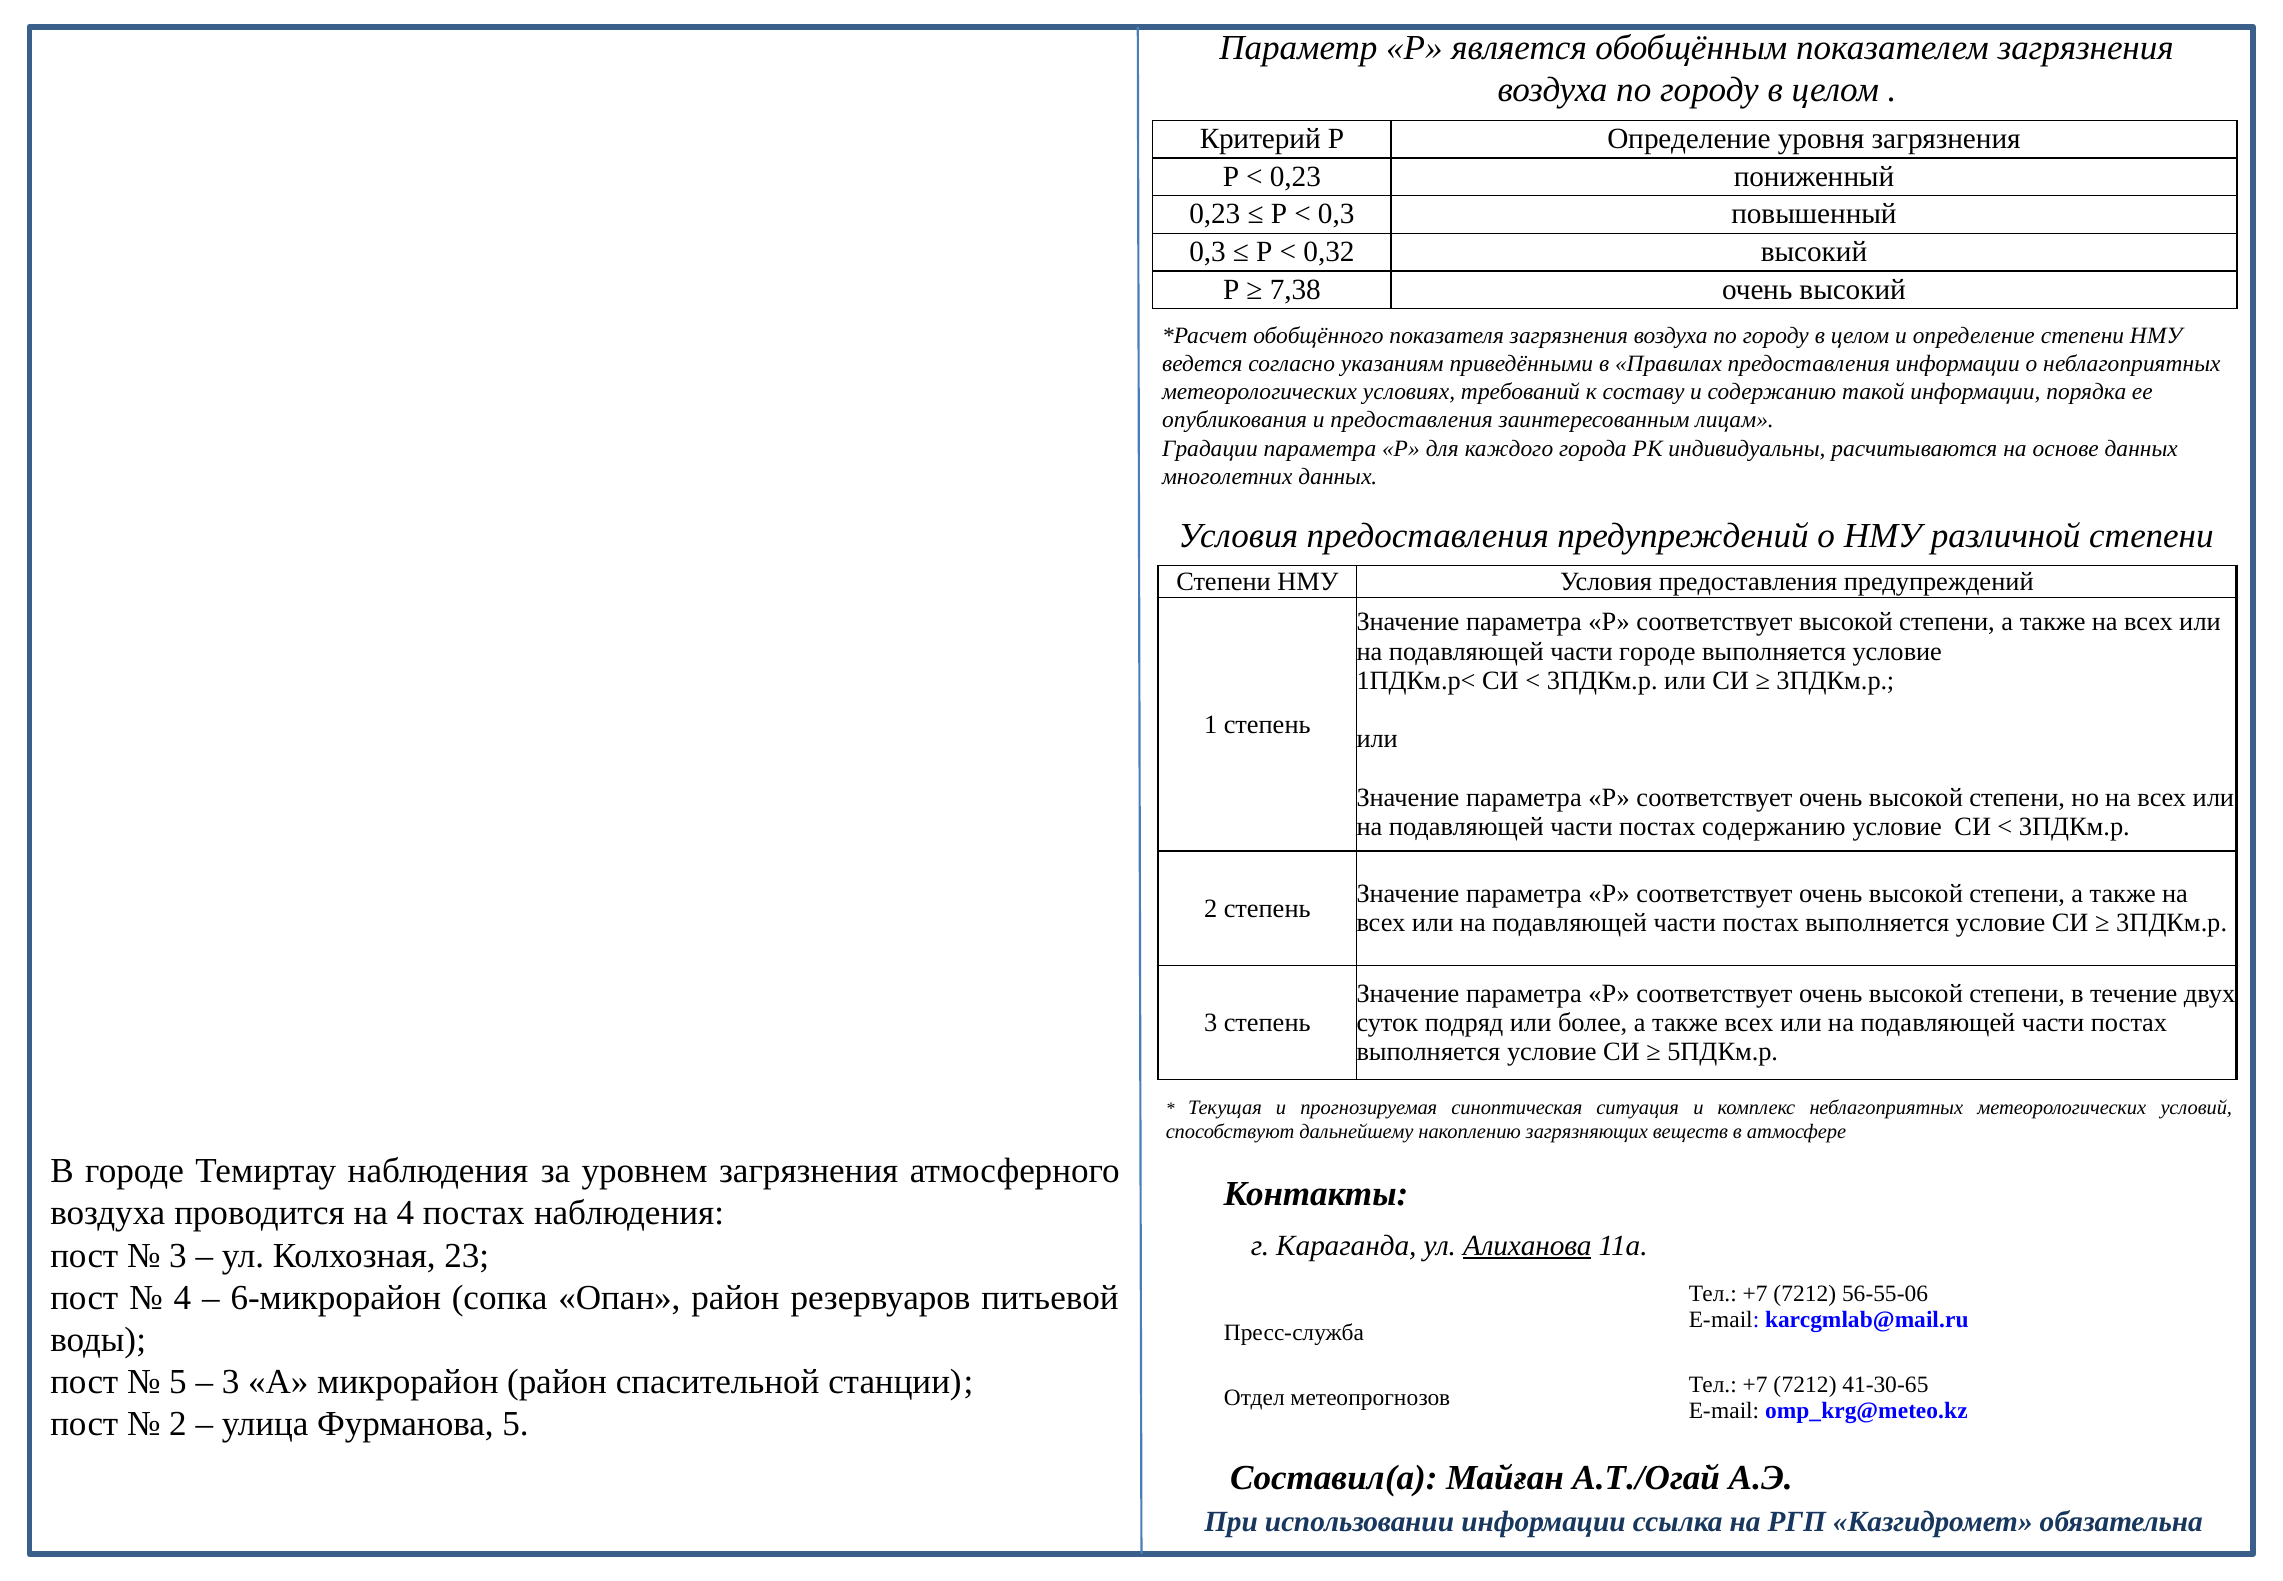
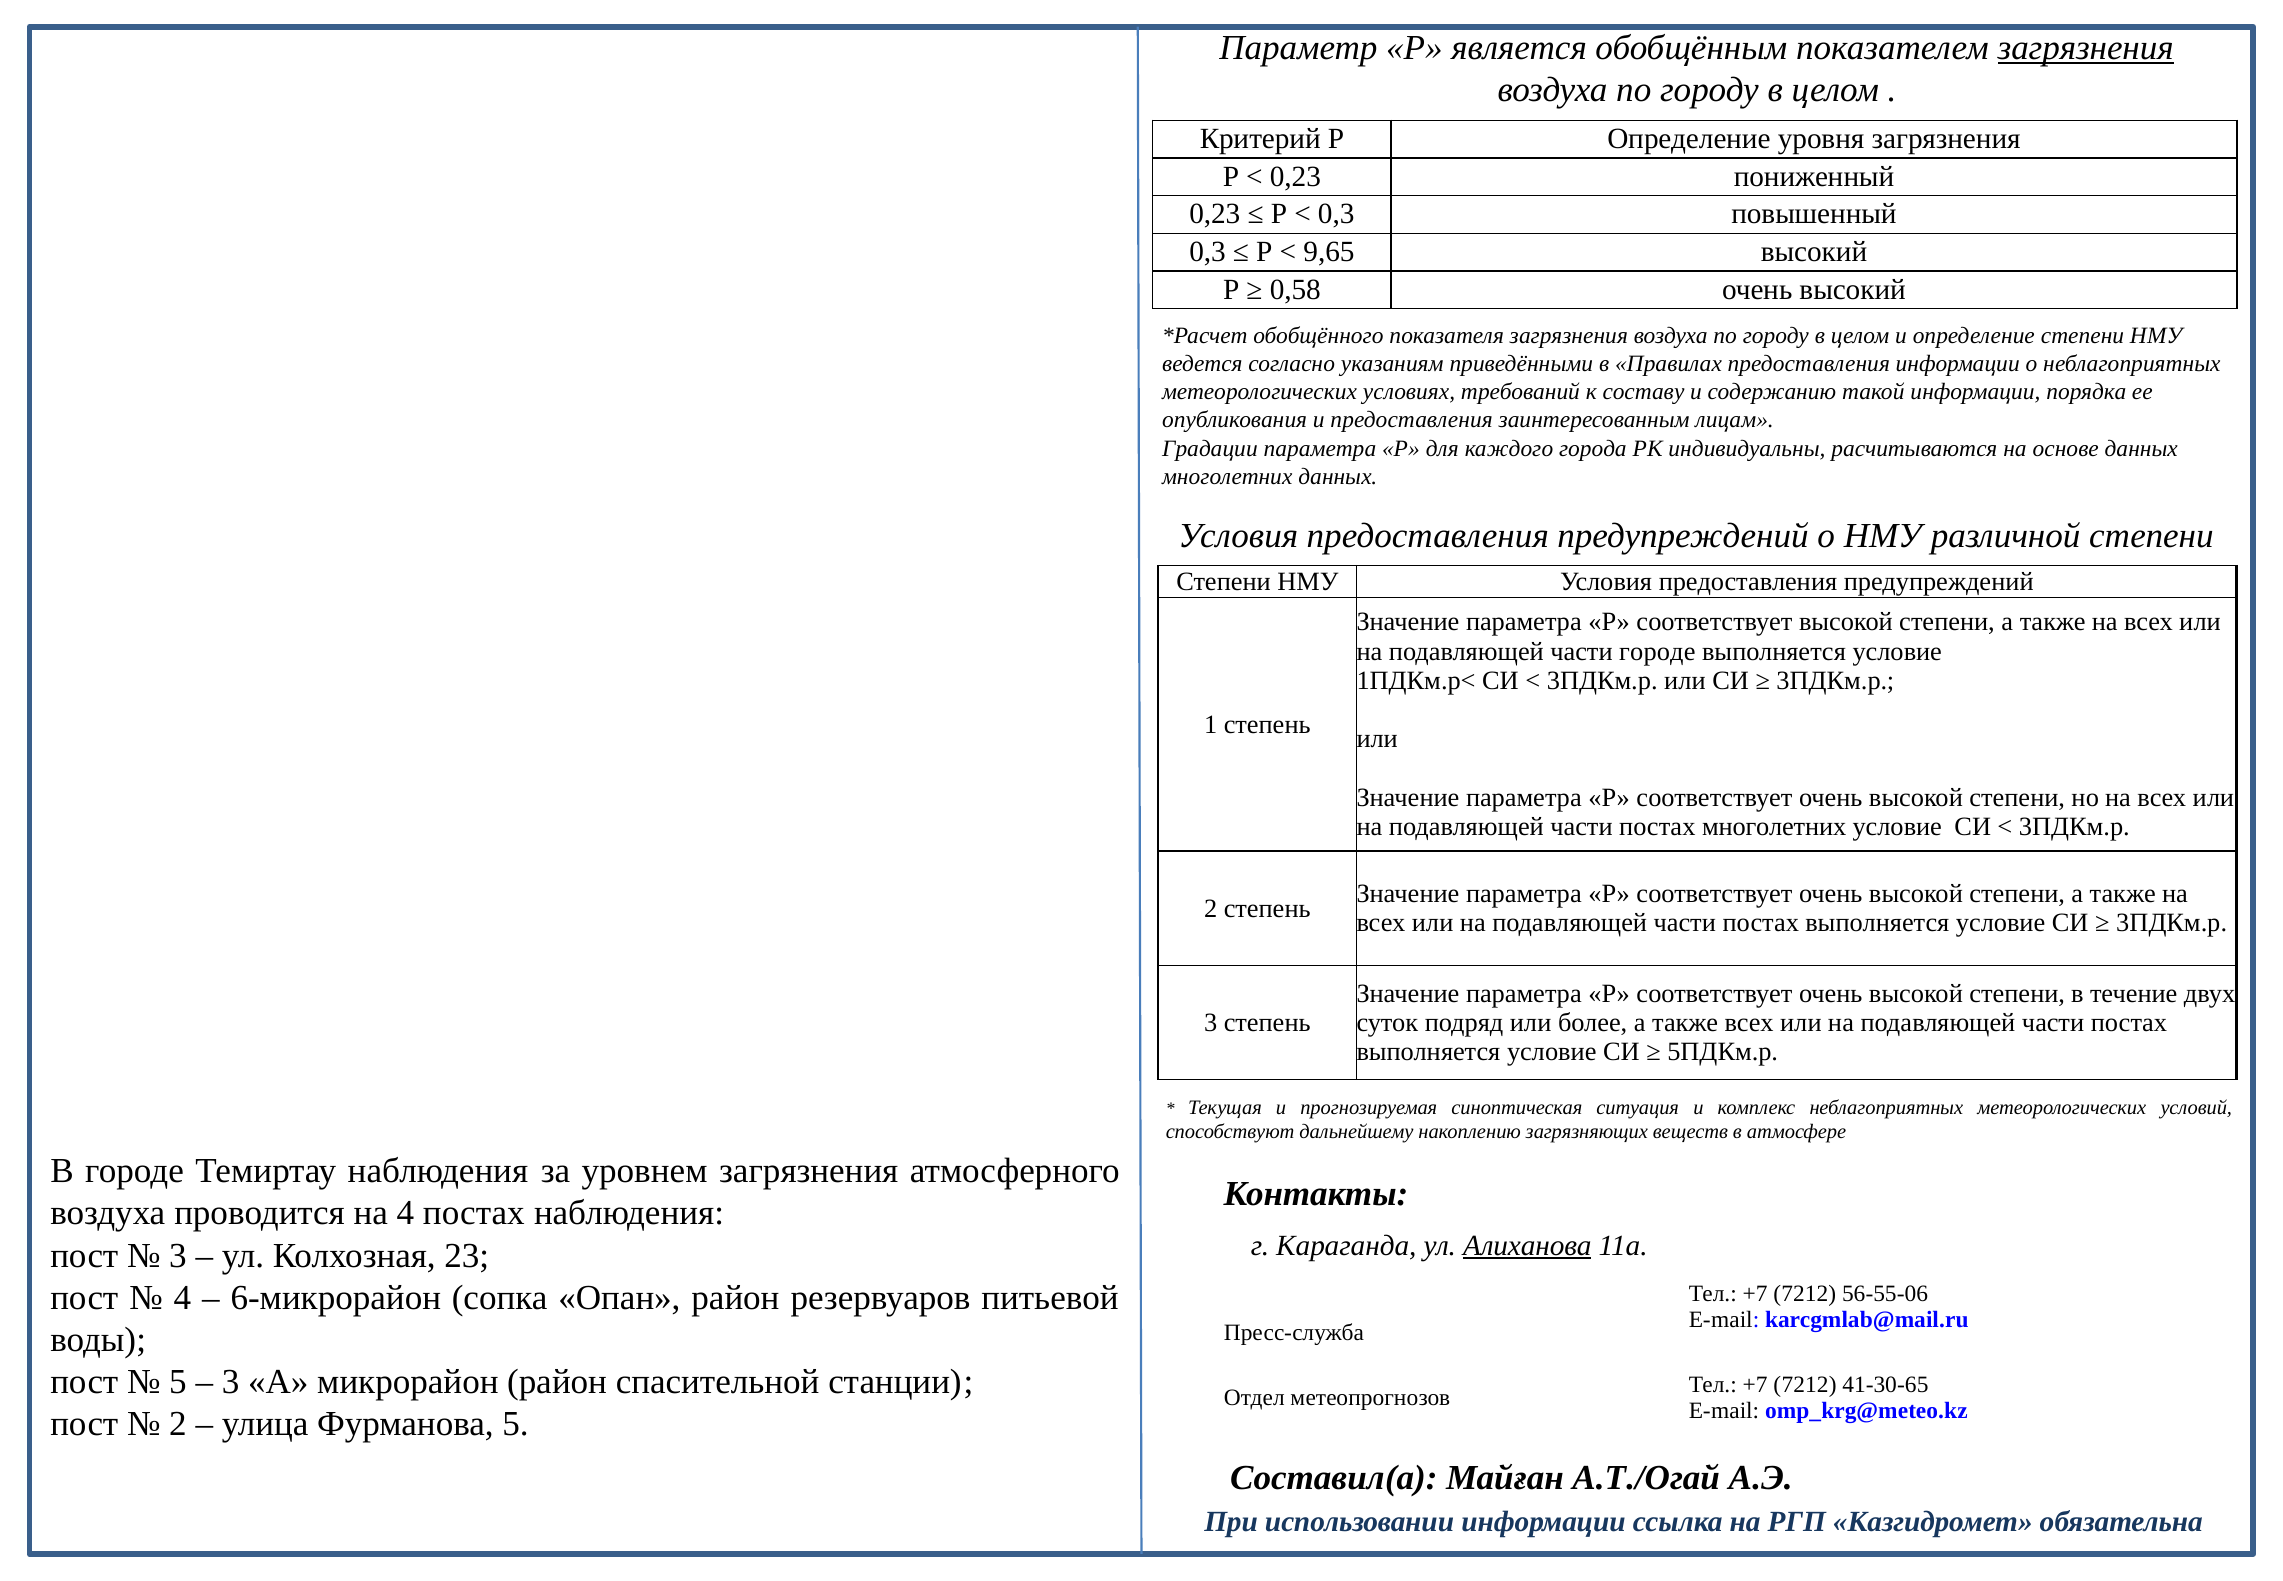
загрязнения underline: none -> present (2086, 48)
0,32: 0,32 -> 9,65 (1329, 252)
7,38: 7,38 -> 0,58 (1295, 290)
постах содержанию: содержанию -> многолетних (1774, 826)
